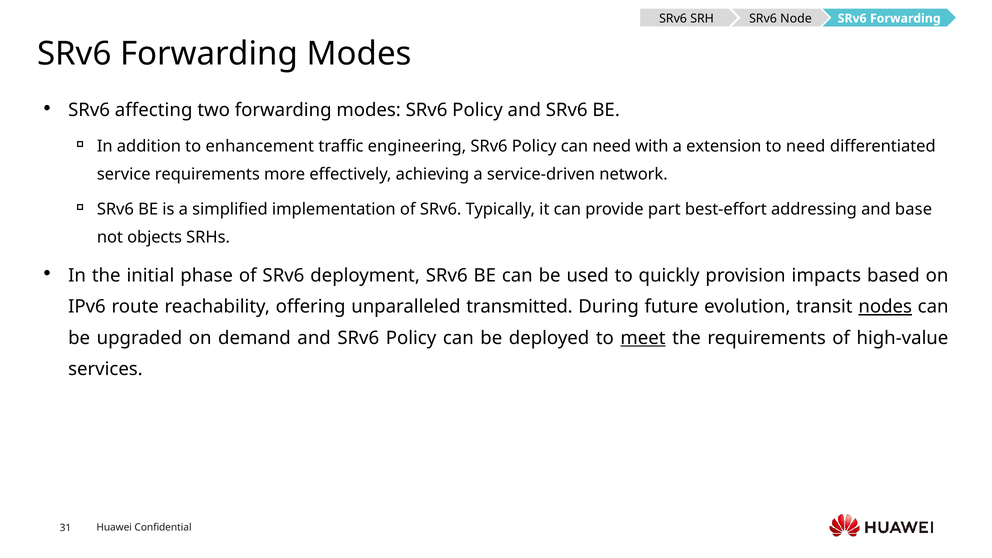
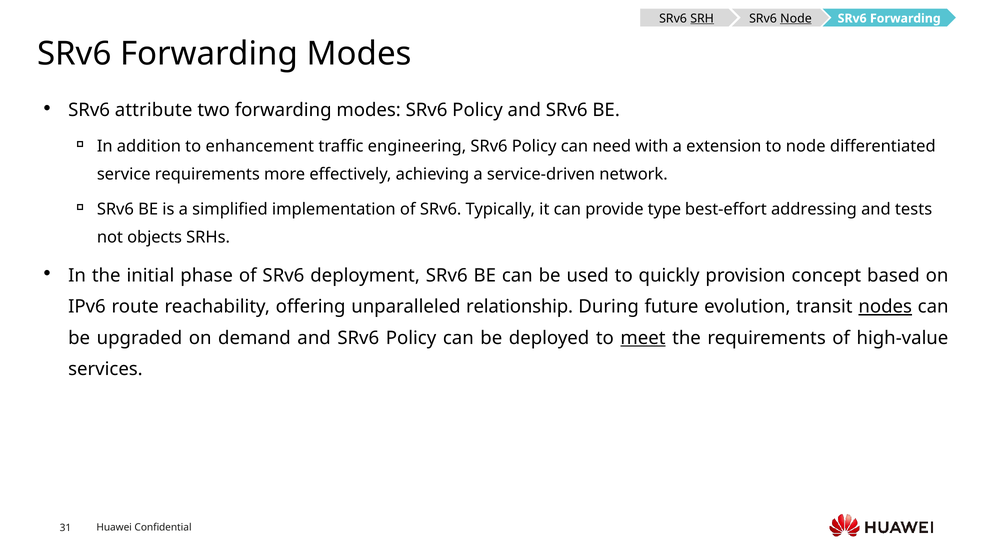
SRH underline: none -> present (702, 18)
Node underline: none -> present (796, 18)
affecting: affecting -> attribute (154, 110)
to need: need -> node (806, 147)
part: part -> type (664, 209)
base: base -> tests (914, 209)
impacts: impacts -> concept (826, 275)
transmitted: transmitted -> relationship (520, 307)
